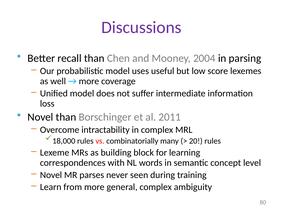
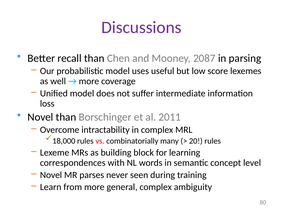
2004: 2004 -> 2087 (204, 58)
